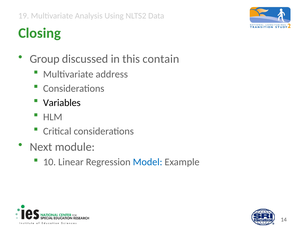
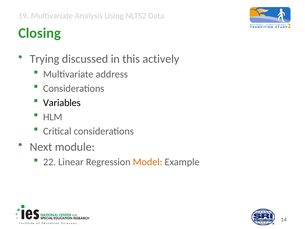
Group: Group -> Trying (45, 59)
contain: contain -> actively (161, 59)
10: 10 -> 22 (50, 162)
Model colour: blue -> orange (148, 162)
